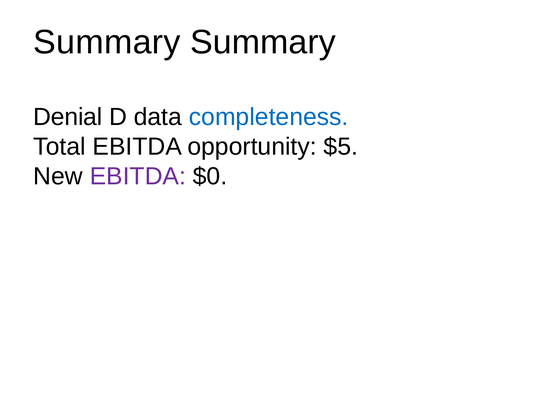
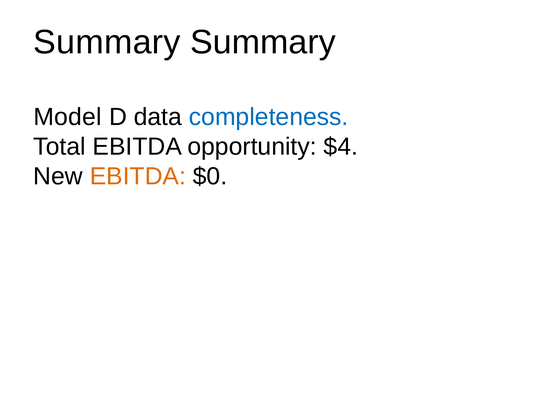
Denial: Denial -> Model (68, 117)
$5: $5 -> $4 (341, 147)
EBITDA colour: purple -> orange (138, 176)
